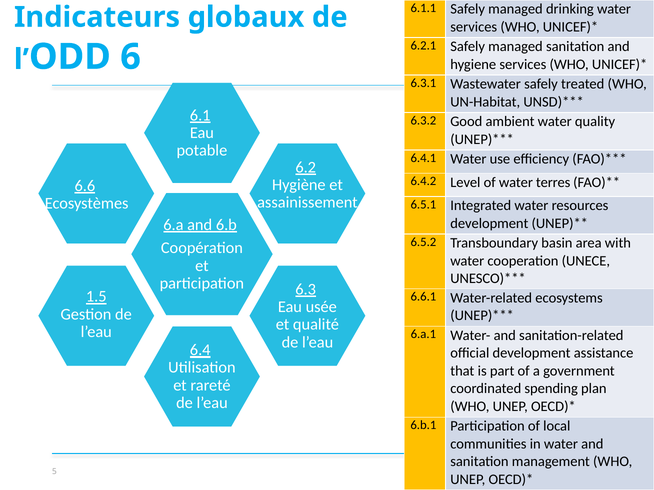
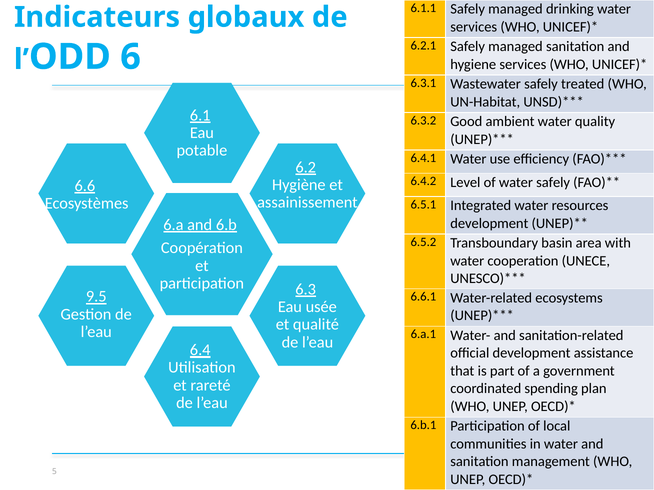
water terres: terres -> safely (553, 183)
1.5: 1.5 -> 9.5 (96, 297)
